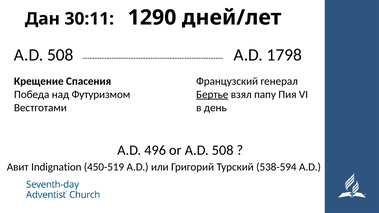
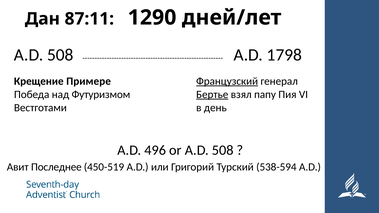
30:11: 30:11 -> 87:11 (89, 19)
Спасения: Спасения -> Примере (89, 81)
Французский underline: none -> present (227, 81)
Indignation: Indignation -> Последнее (56, 167)
